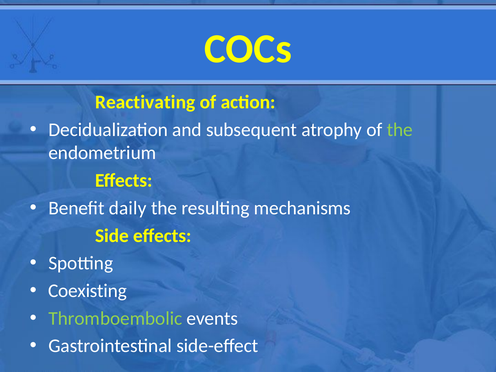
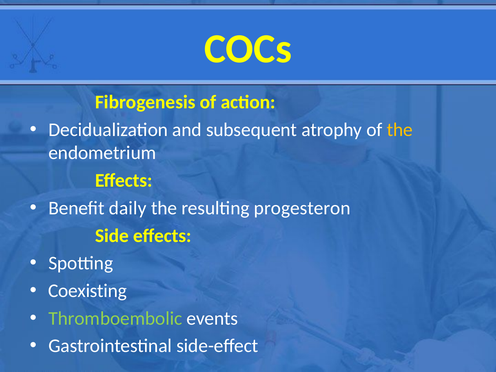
Reactivating: Reactivating -> Fibrogenesis (145, 102)
the colour: light green -> yellow (400, 130)
mechanisms: mechanisms -> progesteron (302, 208)
